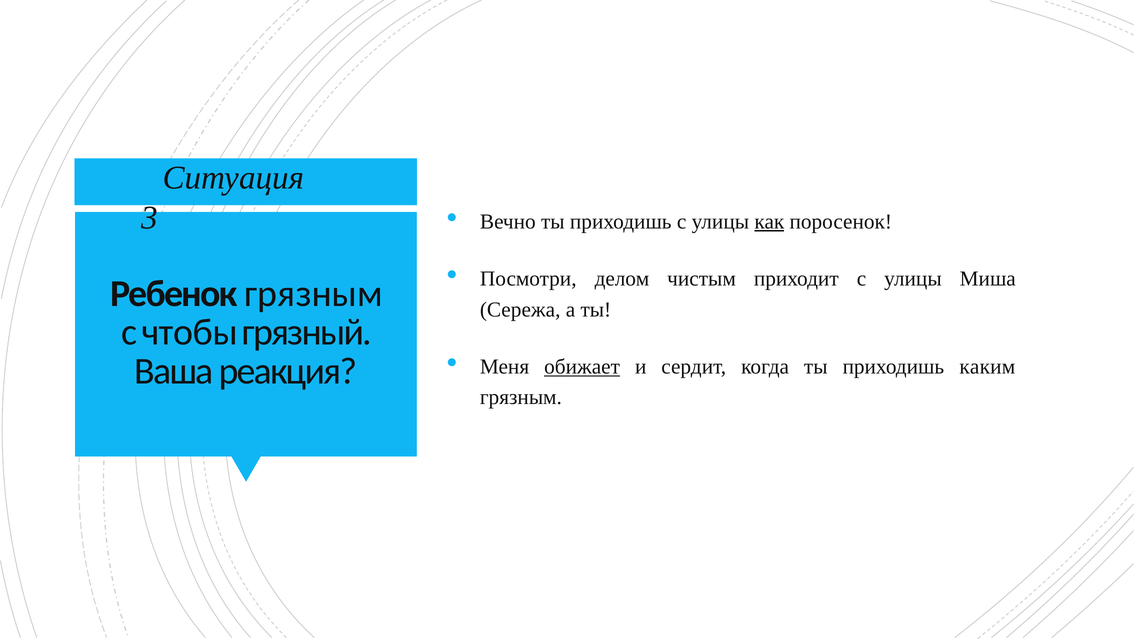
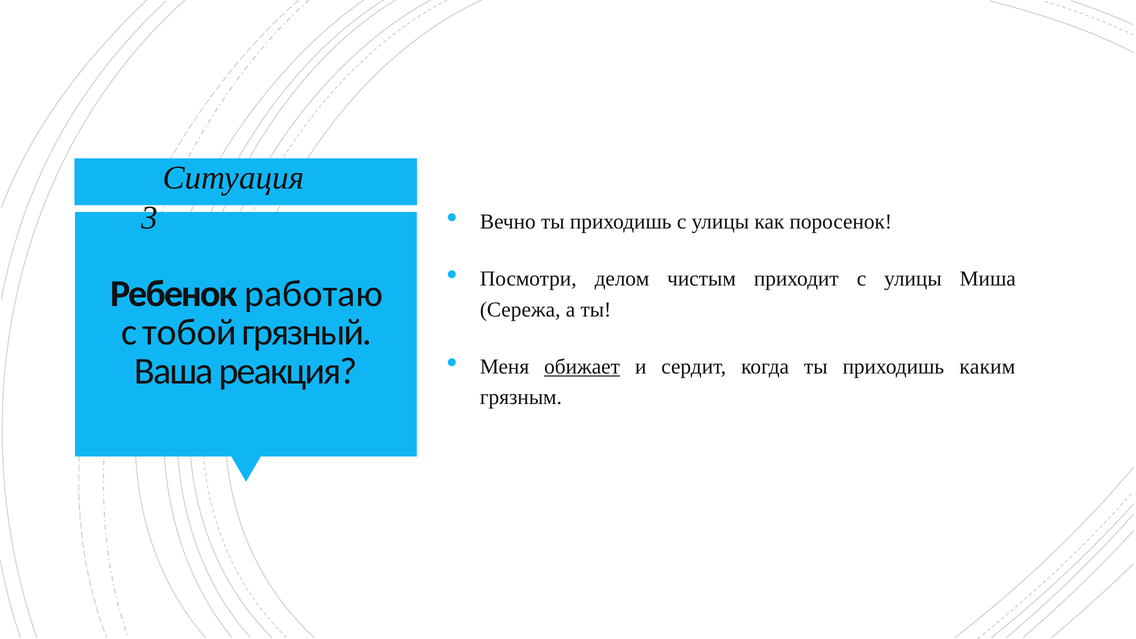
как underline: present -> none (769, 222)
Ребенок грязным: грязным -> работаю (314, 294)
чтобы: чтобы -> тобой (190, 332)
